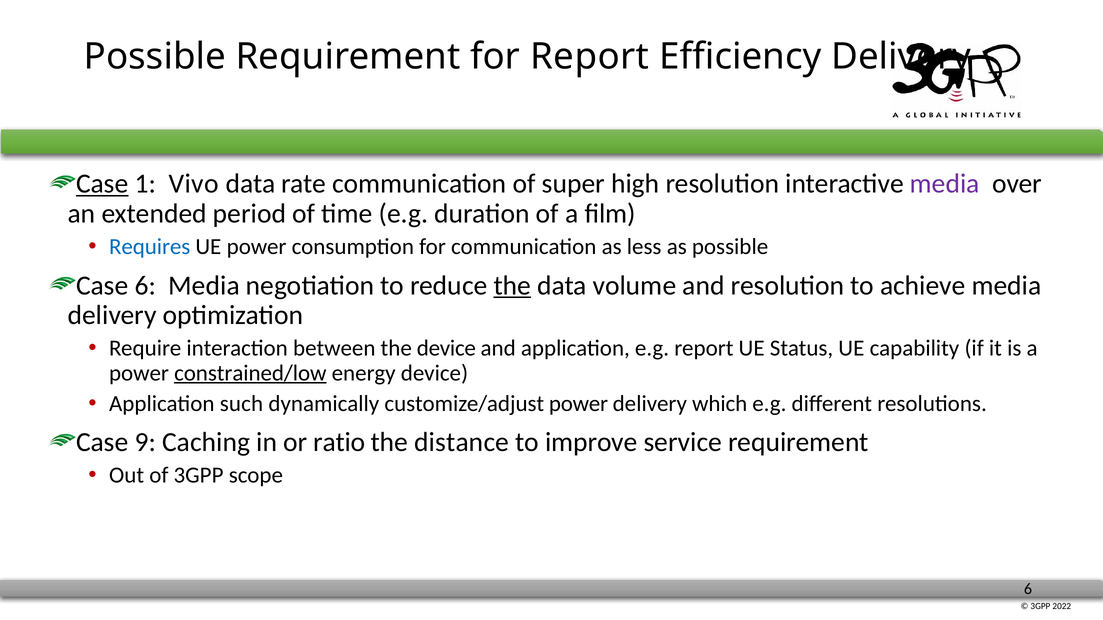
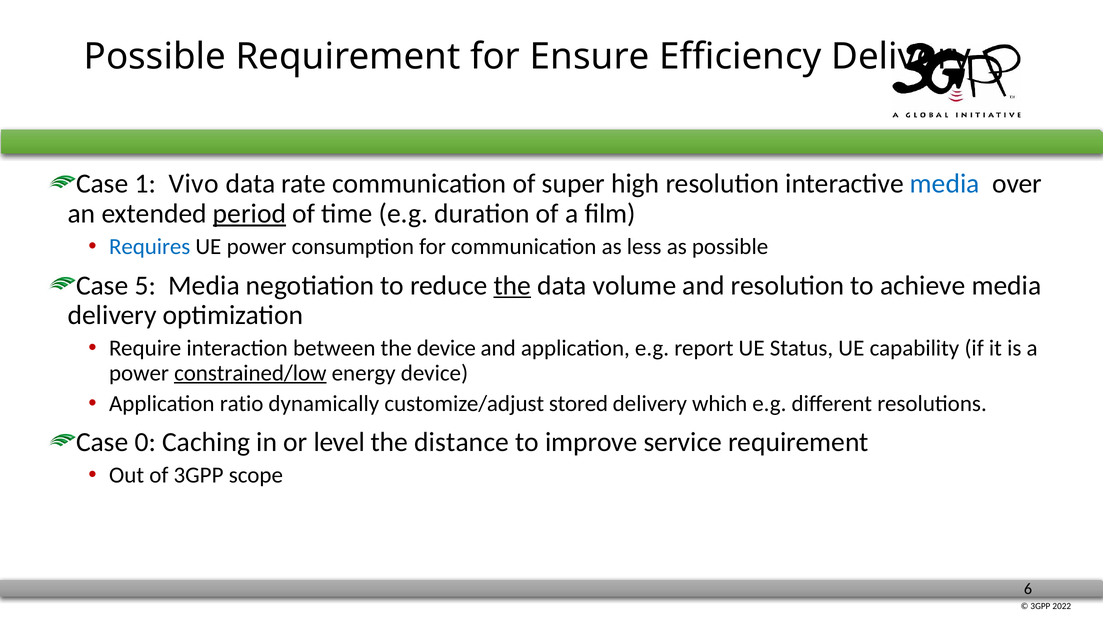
for Report: Report -> Ensure (590, 57)
Case underline: present -> none (102, 184)
media colour: purple -> blue (945, 184)
period underline: none -> present (249, 214)
Case 6: 6 -> 5 (145, 286)
such: such -> ratio (242, 404)
customize/adjust power: power -> stored (578, 404)
9: 9 -> 0 (145, 443)
ratio: ratio -> level (339, 443)
